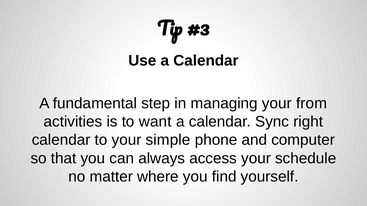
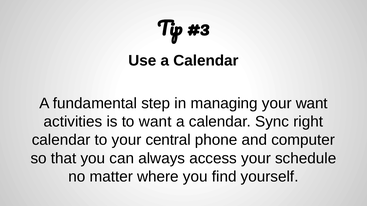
your from: from -> want (312, 104)
simple: simple -> central (168, 140)
